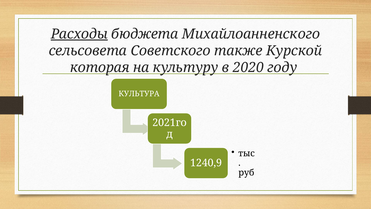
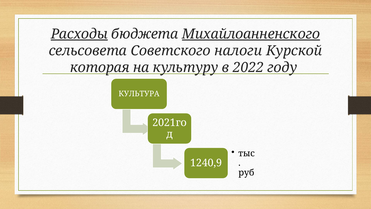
Михайлоанненского underline: none -> present (251, 34)
также: также -> налоги (238, 51)
2020: 2020 -> 2022 (248, 67)
